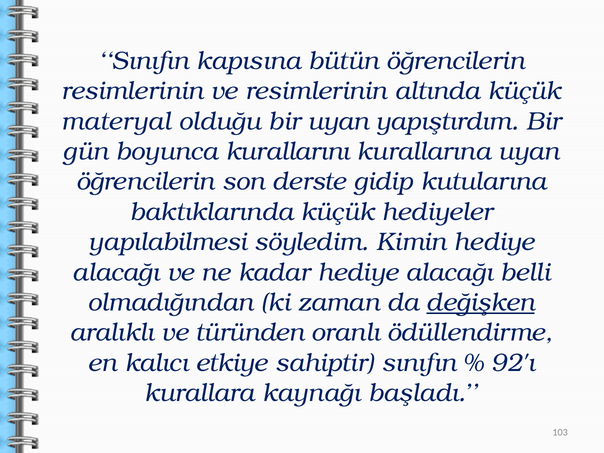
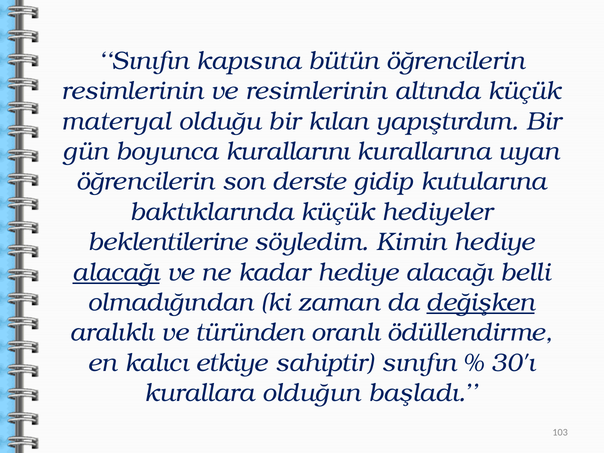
bir uyan: uyan -> kılan (338, 121)
yapılabilmesi: yapılabilmesi -> beklentilerine (168, 242)
alacağı underline: none -> present (116, 272)
92'ı: 92'ı -> 30'ı (513, 363)
kaynağı: kaynağı -> olduğun (311, 393)
